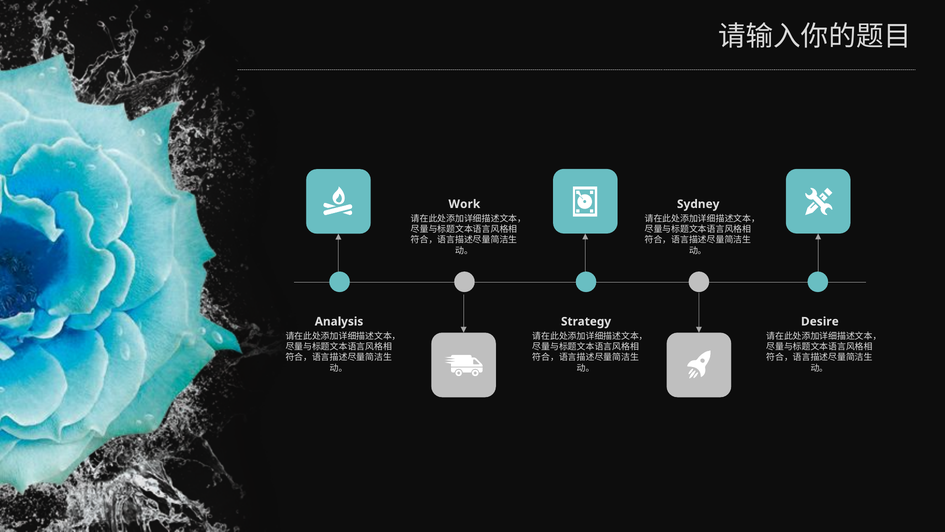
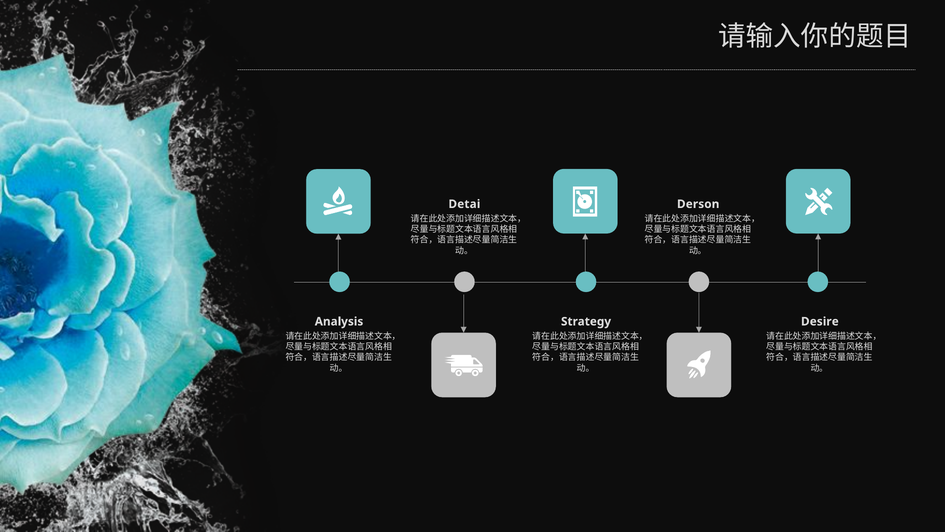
Work: Work -> Detai (464, 204)
Sydney: Sydney -> Derson (698, 204)
